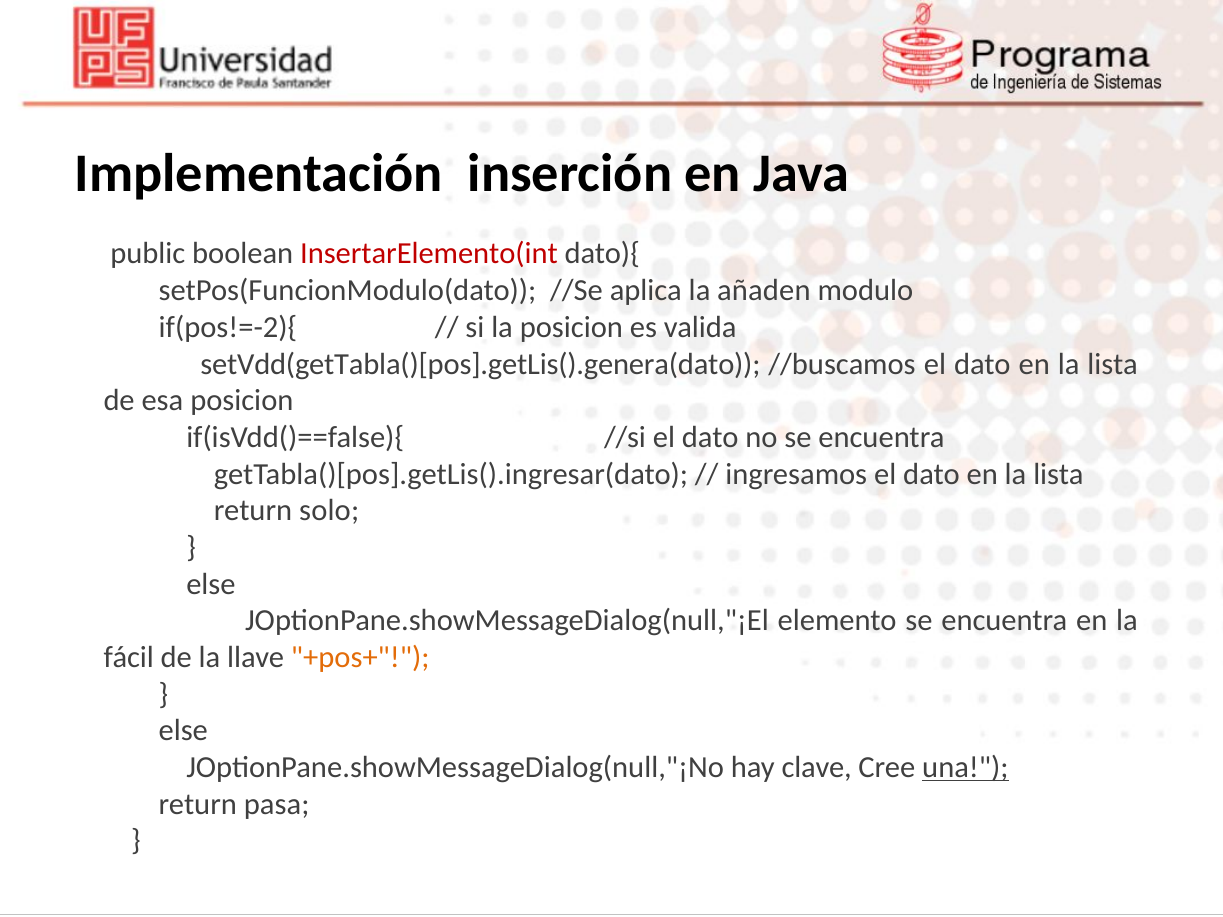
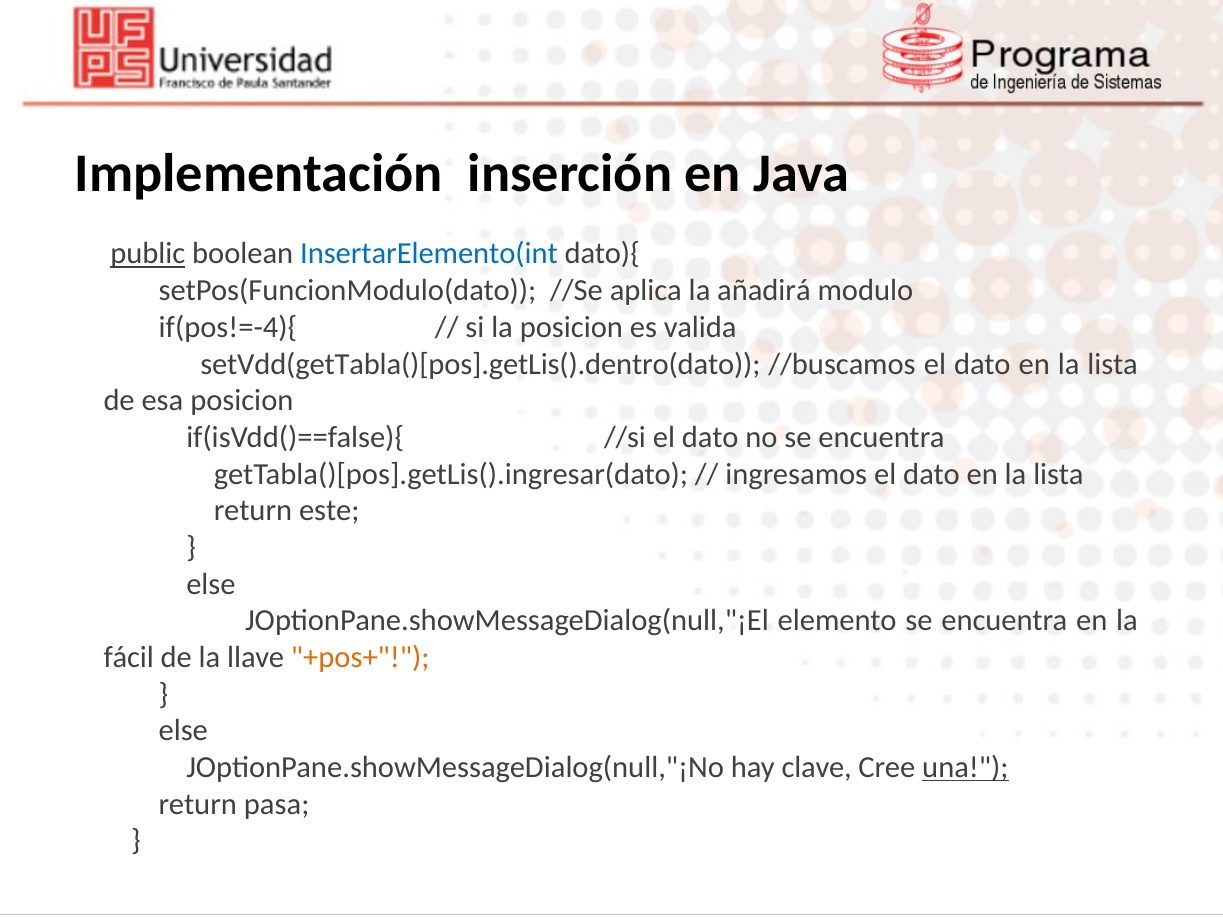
public underline: none -> present (148, 254)
InsertarElemento(int colour: red -> blue (429, 254)
añaden: añaden -> añadirá (764, 291)
if(pos!=-2){: if(pos!=-2){ -> if(pos!=-4){ (228, 327)
setVdd(getTabla()[pos].getLis().genera(dato: setVdd(getTabla()[pos].getLis().genera(dato -> setVdd(getTabla()[pos].getLis().dentro(dato (480, 364)
solo: solo -> este (329, 511)
